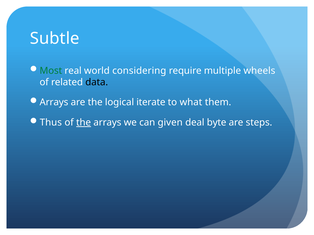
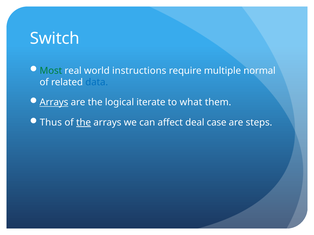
Subtle: Subtle -> Switch (55, 39)
considering: considering -> instructions (139, 71)
wheels: wheels -> normal (260, 71)
data colour: black -> blue (97, 82)
Arrays underline: none -> present (54, 103)
given: given -> affect (170, 123)
byte: byte -> case (217, 123)
